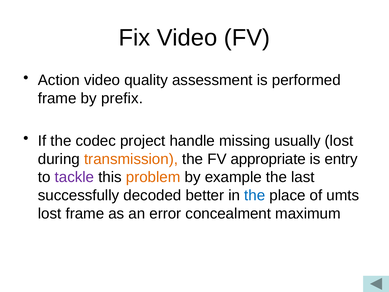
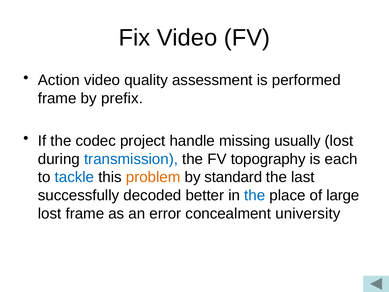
transmission colour: orange -> blue (131, 159)
appropriate: appropriate -> topography (268, 159)
entry: entry -> each (341, 159)
tackle colour: purple -> blue (74, 177)
example: example -> standard (233, 177)
umts: umts -> large (343, 195)
maximum: maximum -> university (308, 213)
